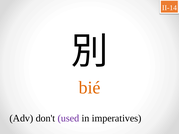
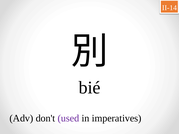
bié colour: orange -> black (90, 88)
